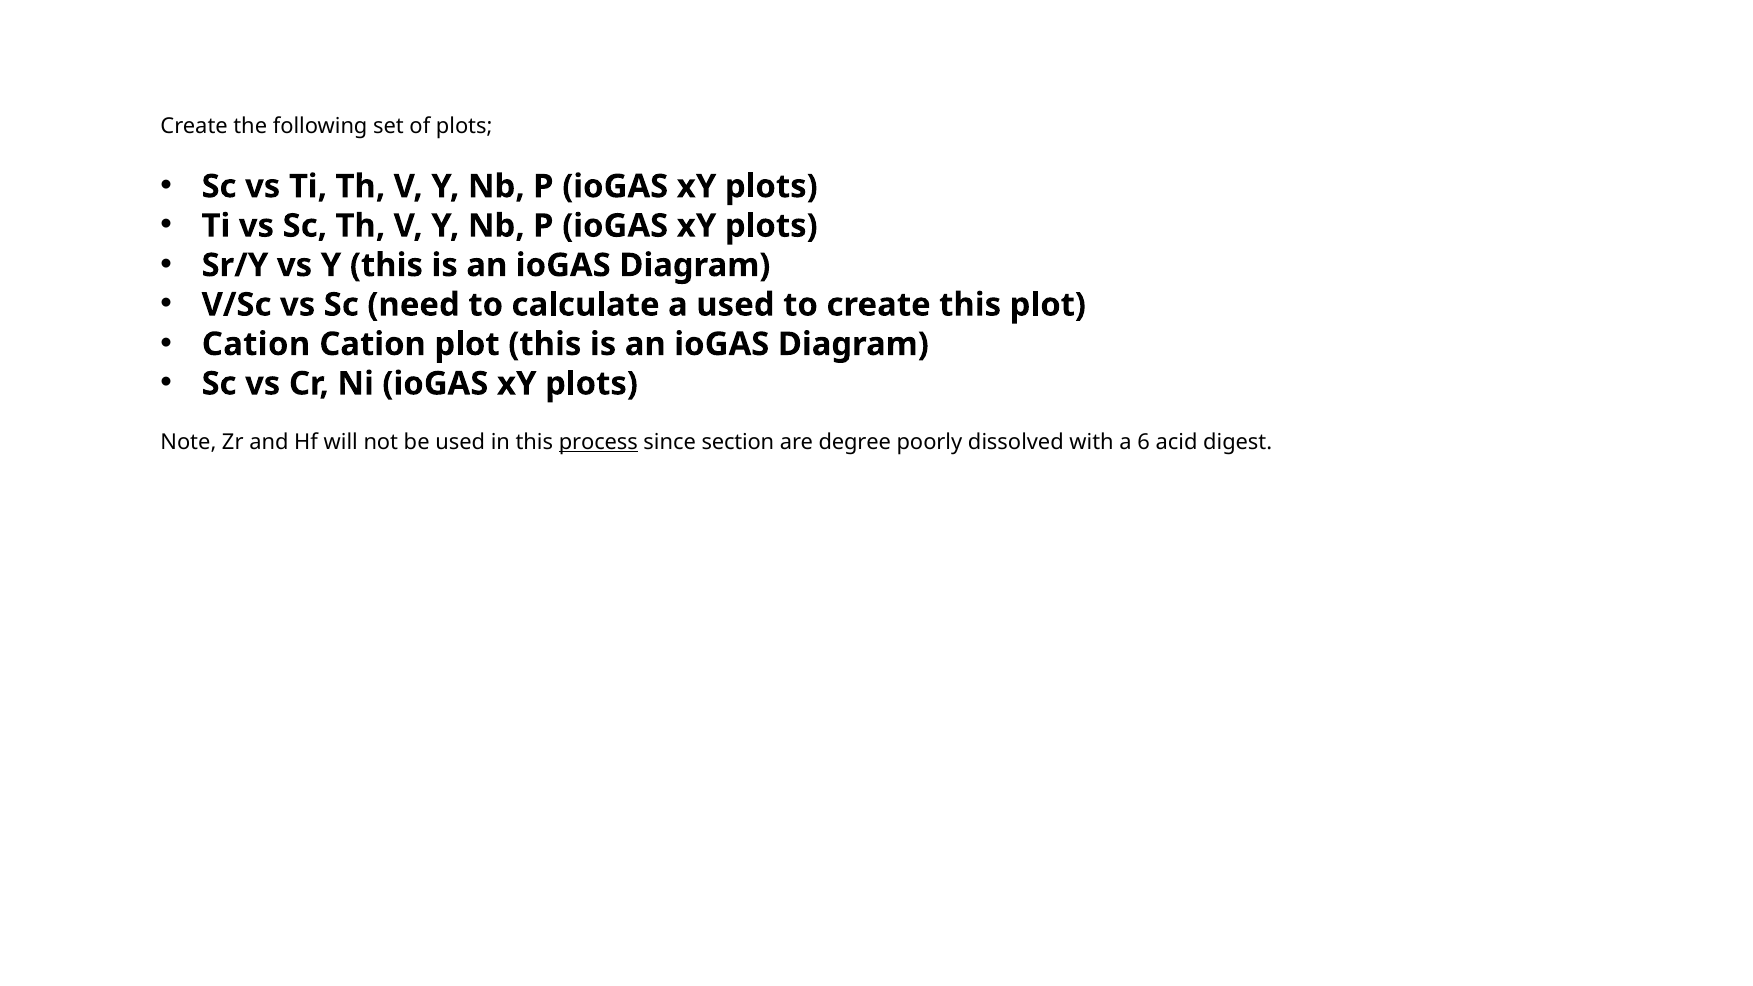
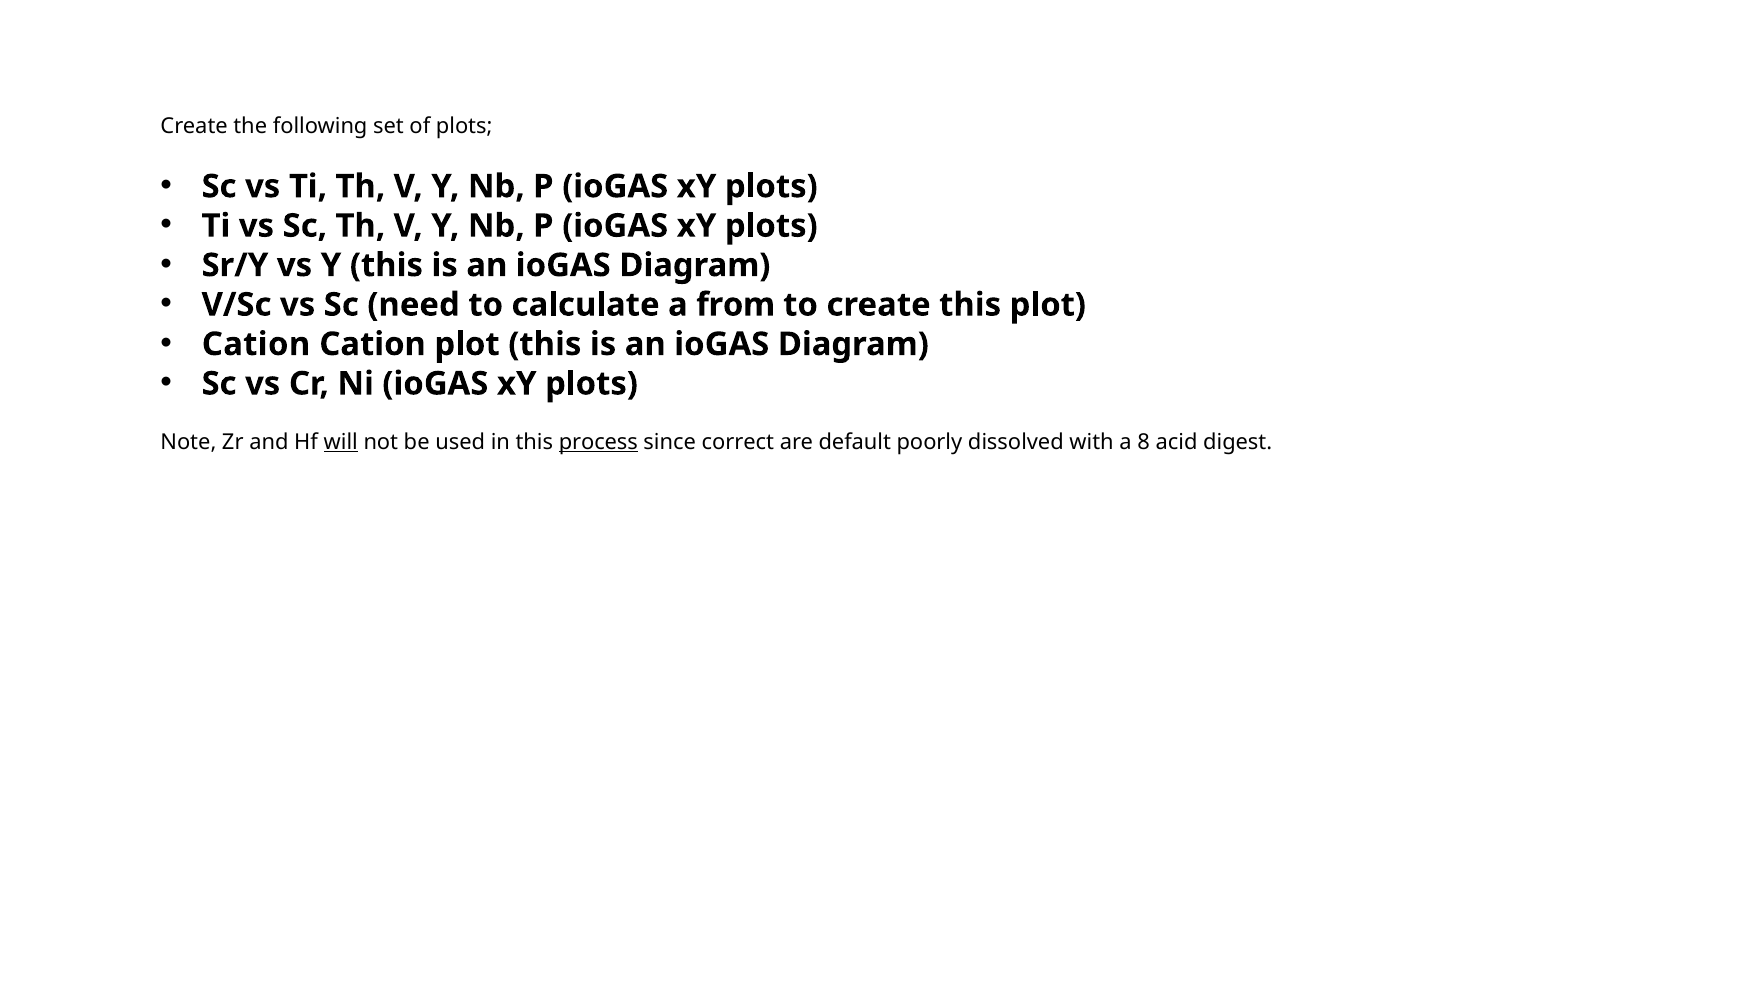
a used: used -> from (736, 305)
will underline: none -> present (341, 442)
section: section -> correct (738, 442)
degree: degree -> default (855, 442)
6: 6 -> 8 (1144, 442)
